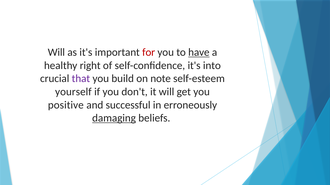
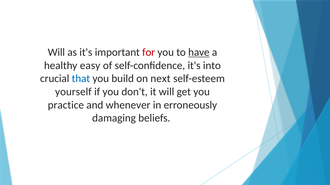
right: right -> easy (90, 66)
that colour: purple -> blue (81, 79)
note: note -> next (160, 79)
positive: positive -> practice (66, 105)
successful: successful -> whenever (128, 105)
damaging underline: present -> none (114, 118)
